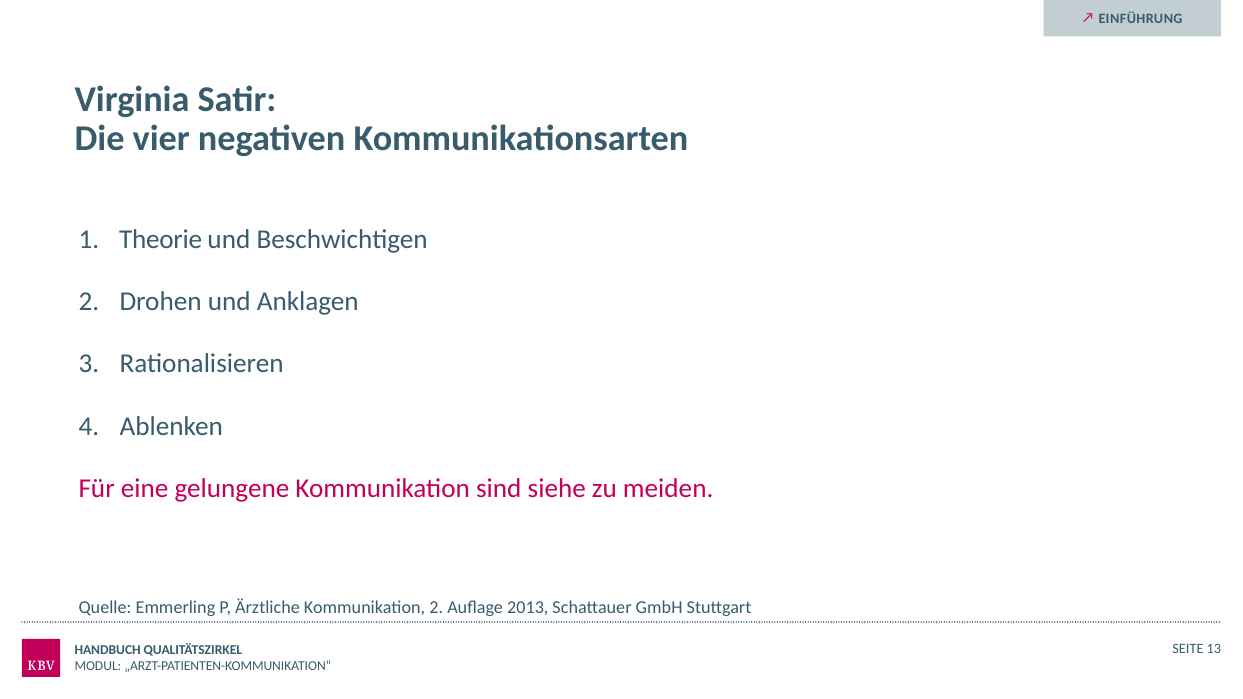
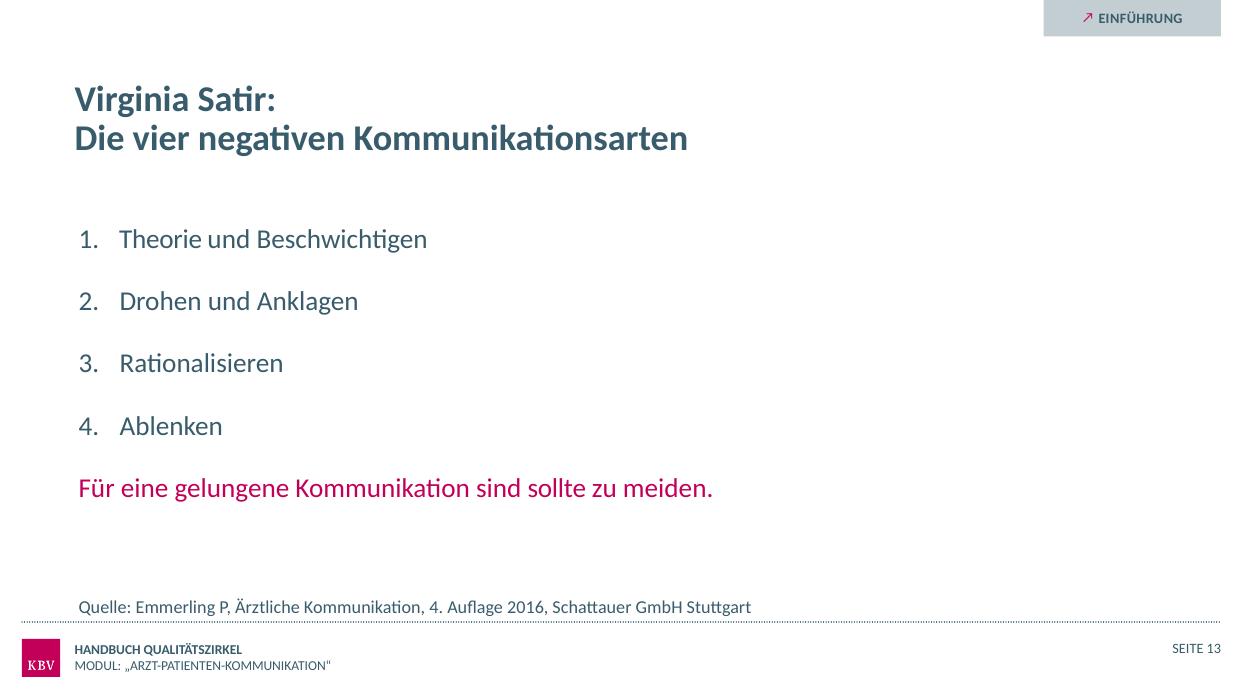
siehe: siehe -> sollte (557, 488)
Kommunikation 2: 2 -> 4 (436, 607)
2013: 2013 -> 2016 (528, 607)
